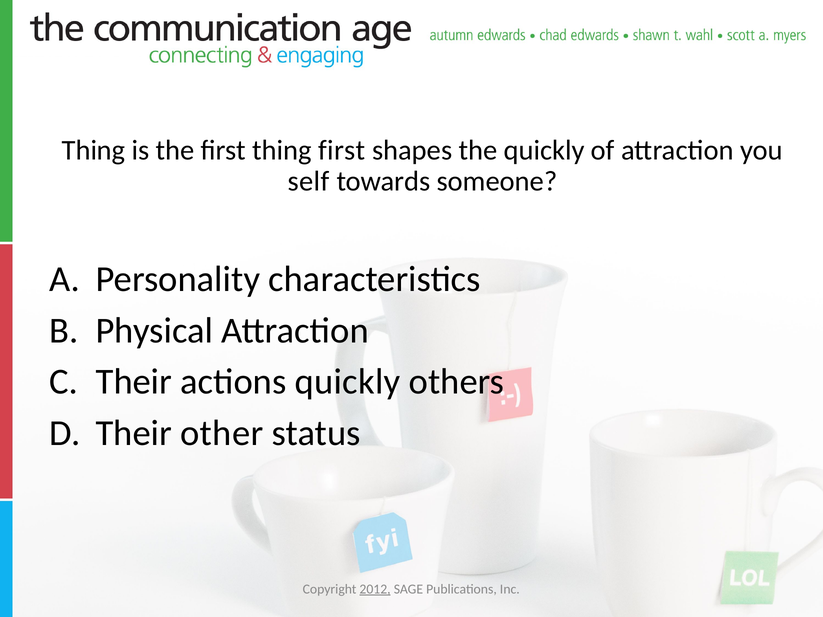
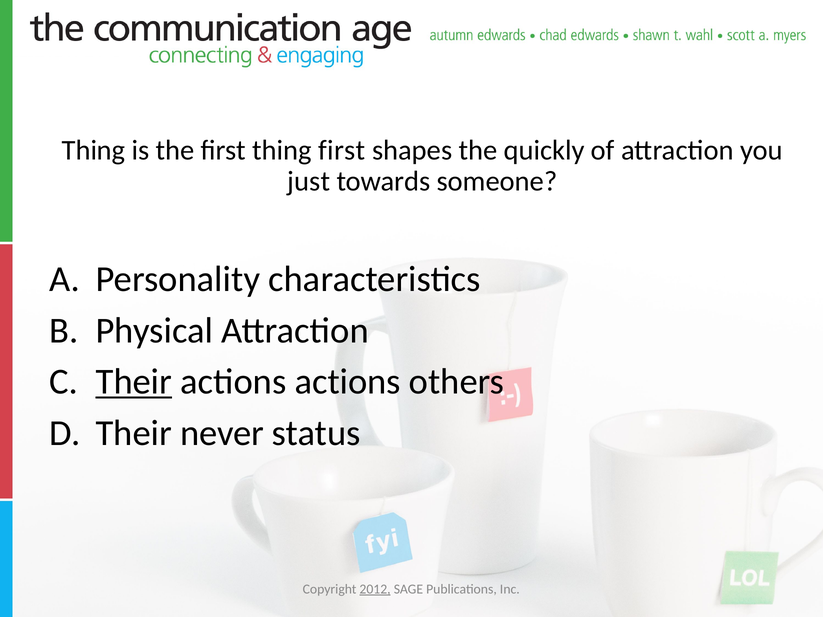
self: self -> just (309, 181)
Their underline: none -> present (134, 382)
actions quickly: quickly -> actions (348, 382)
other: other -> never (222, 433)
